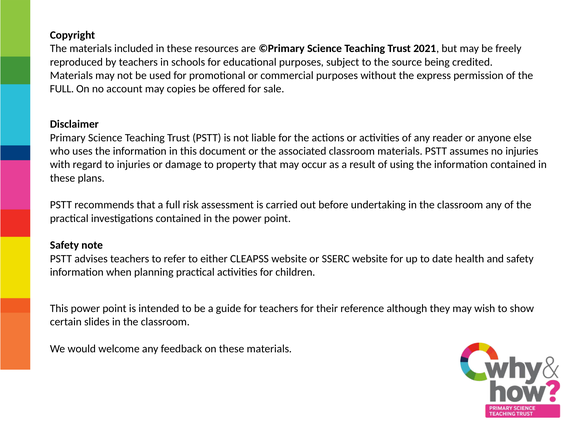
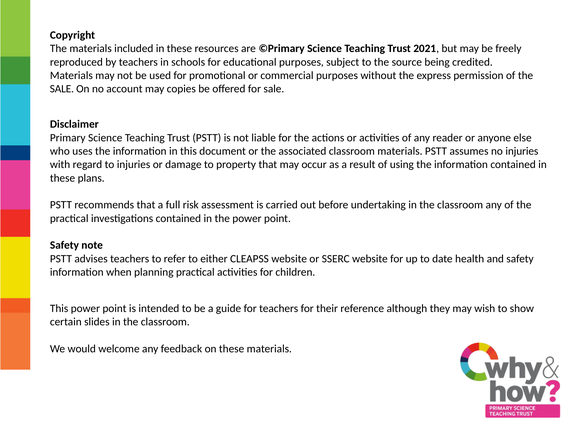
FULL: FULL -> SALE (62, 89)
